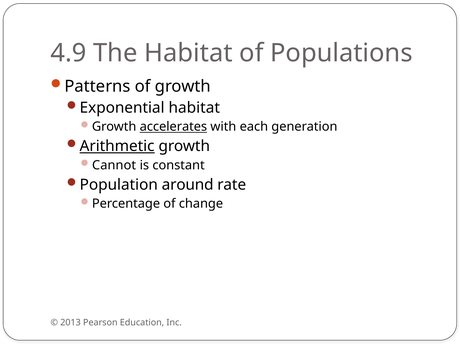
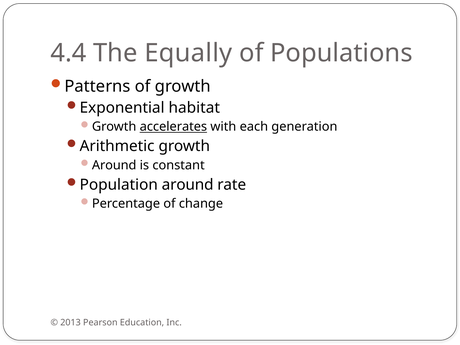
4.9: 4.9 -> 4.4 (69, 53)
The Habitat: Habitat -> Equally (188, 53)
Arithmetic underline: present -> none (117, 146)
Cannot: Cannot -> Around (114, 165)
